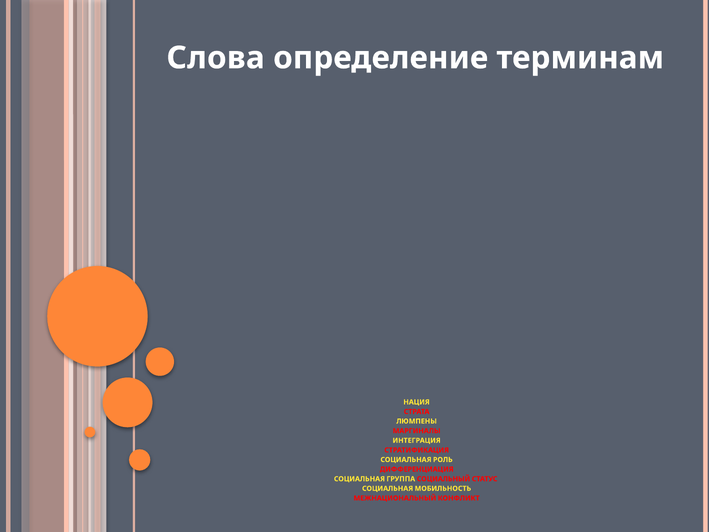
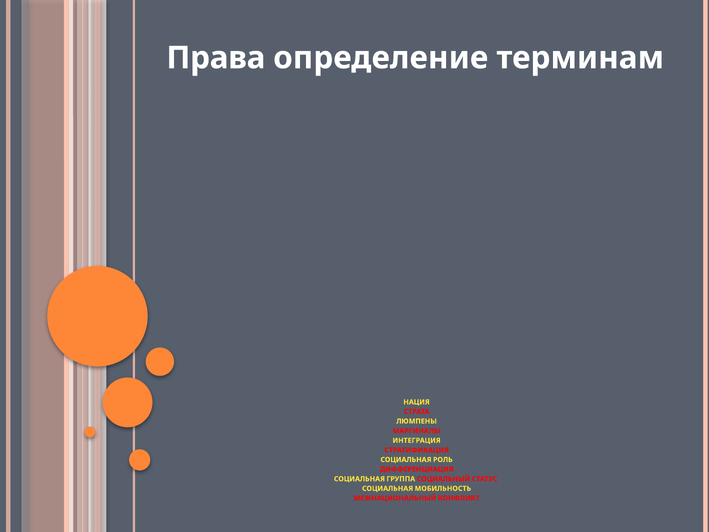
Слова: Слова -> Права (216, 58)
